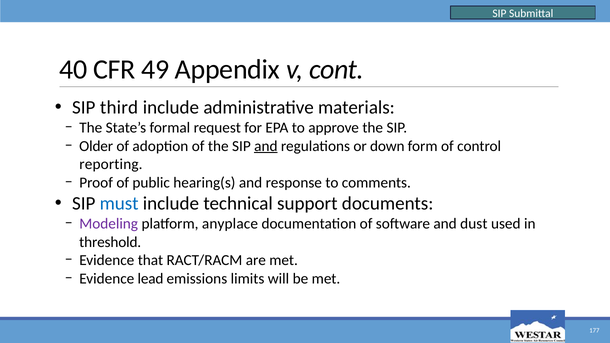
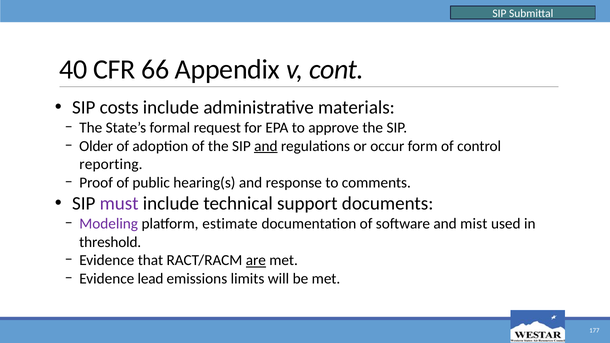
49: 49 -> 66 (155, 70)
third: third -> costs (119, 107)
down: down -> occur (387, 146)
must colour: blue -> purple (119, 203)
anyplace: anyplace -> estimate (230, 224)
dust: dust -> mist (474, 224)
are underline: none -> present (256, 260)
